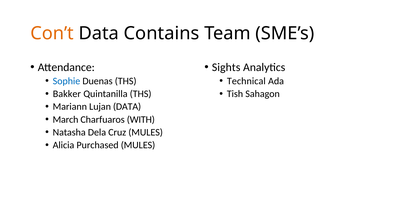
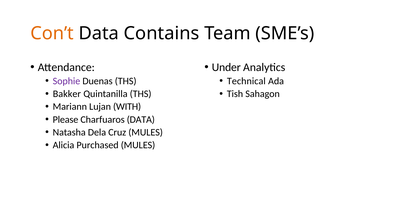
Sights: Sights -> Under (226, 67)
Sophie colour: blue -> purple (66, 81)
Lujan DATA: DATA -> WITH (127, 107)
March: March -> Please (66, 119)
Charfuaros WITH: WITH -> DATA (141, 119)
